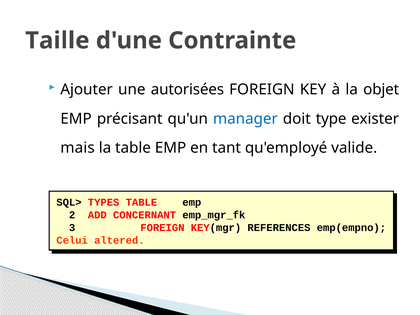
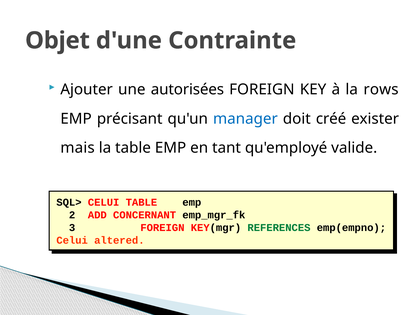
Taille: Taille -> Objet (58, 41)
objet: objet -> rows (381, 90)
type: type -> créé (331, 119)
SQL> TYPES: TYPES -> CELUI (104, 202)
REFERENCES colour: black -> green (279, 228)
